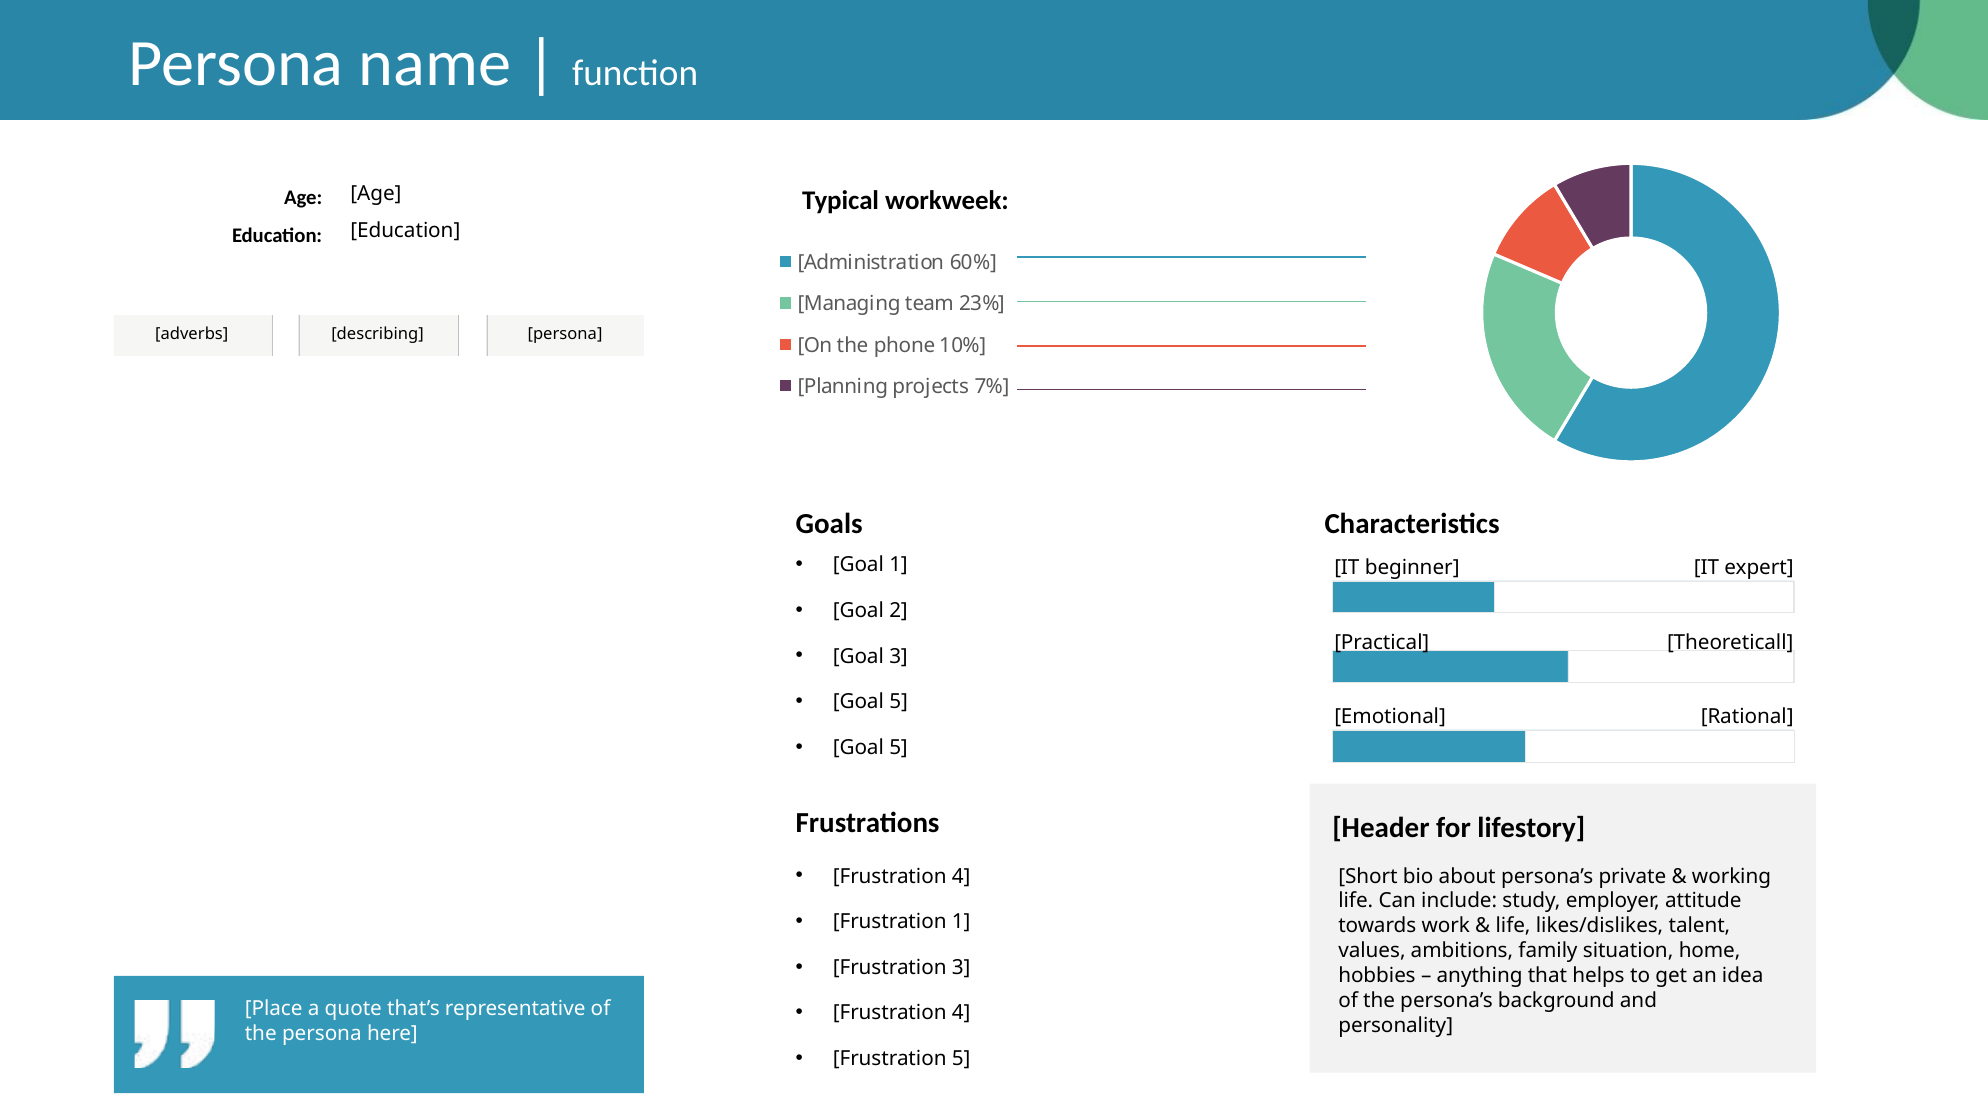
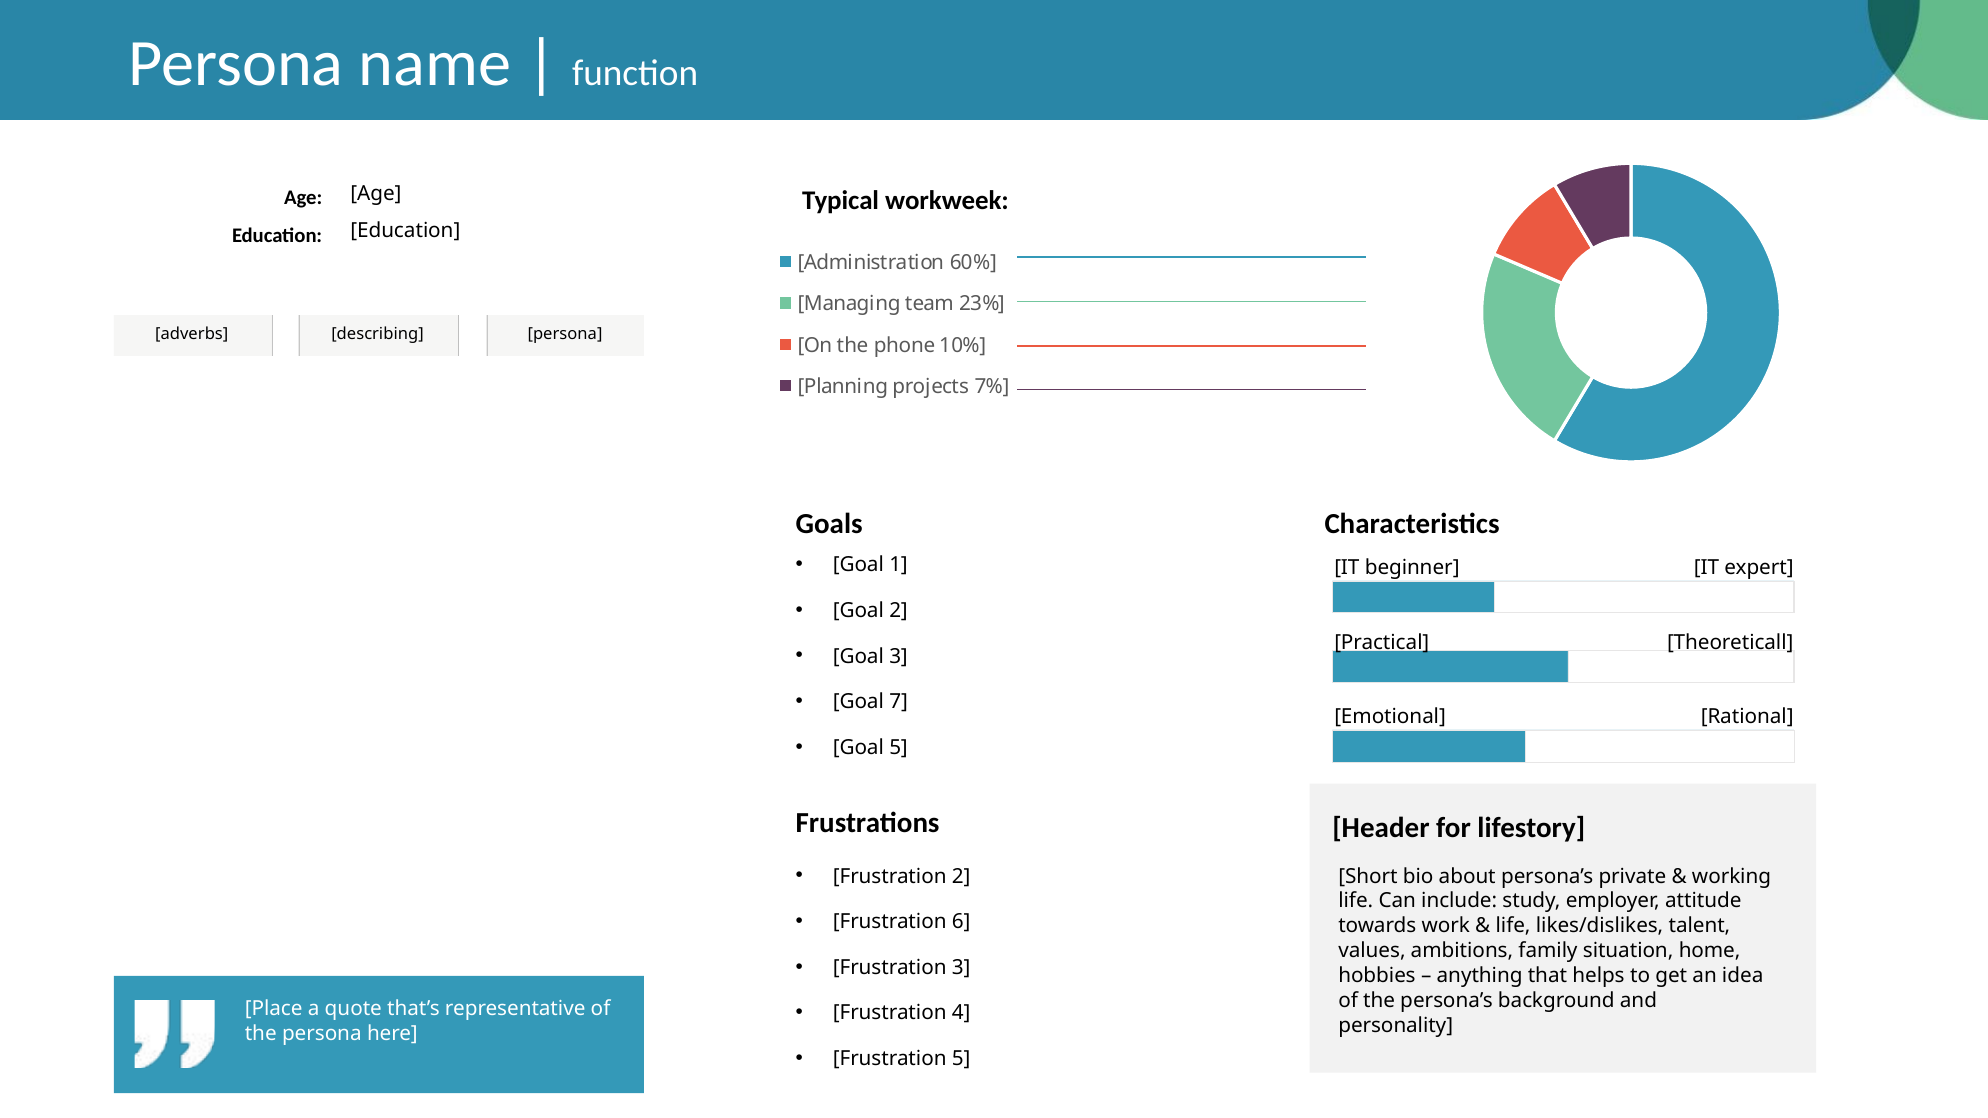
5: 5 -> 7 (899, 702)
4: 4 -> 2 (961, 876)
Frustration 1: 1 -> 6 (961, 922)
